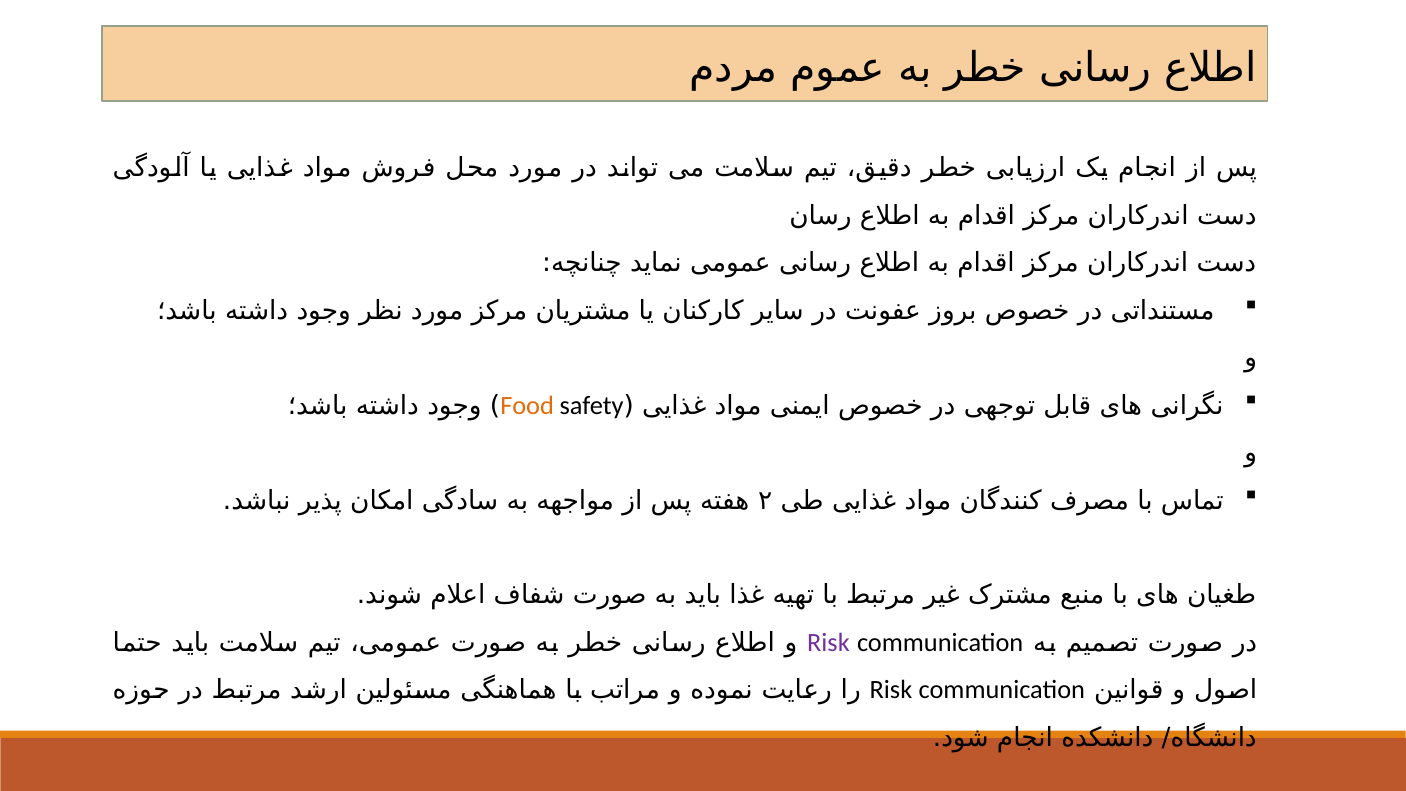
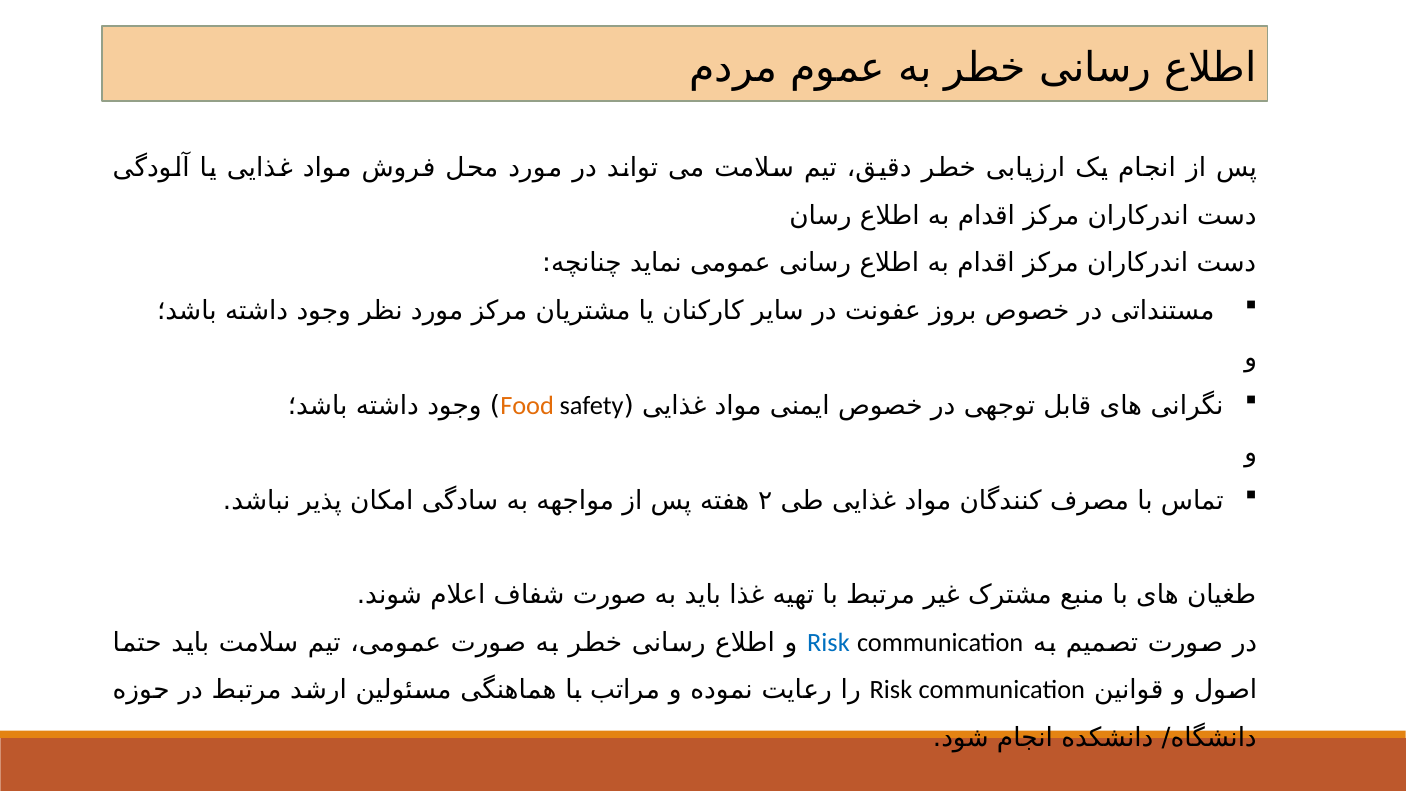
Risk colour: purple -> blue (828, 643)
